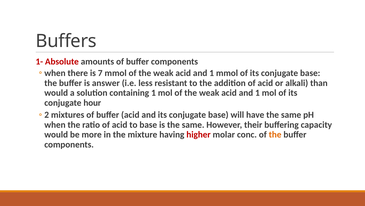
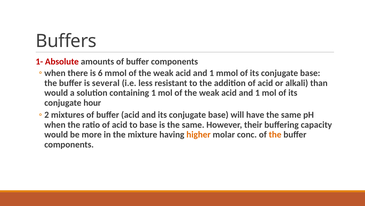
7: 7 -> 6 (100, 73)
answer: answer -> several (106, 83)
higher colour: red -> orange (199, 134)
